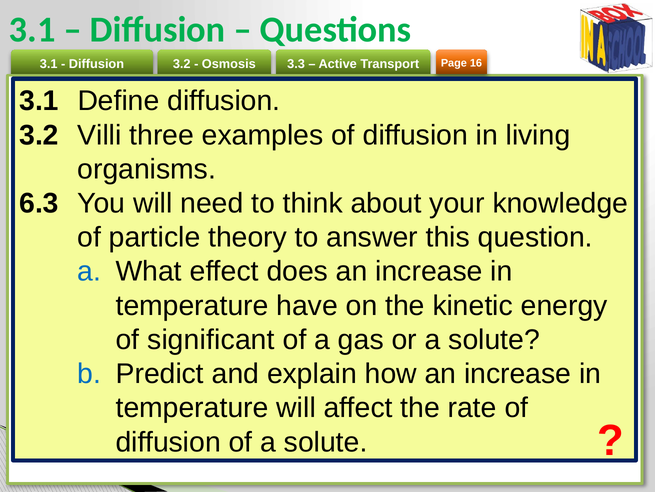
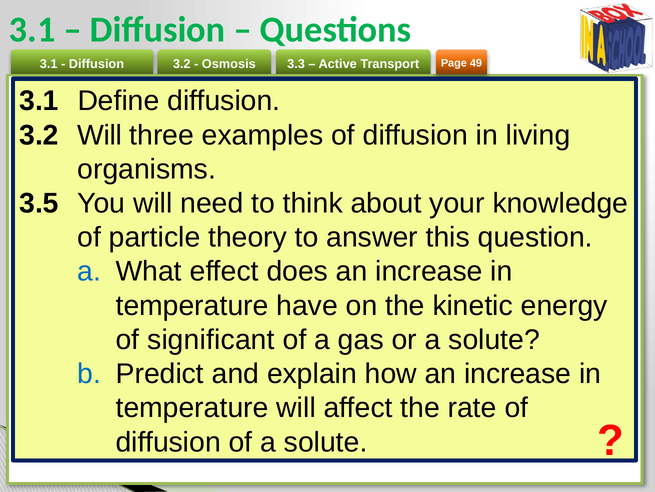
16: 16 -> 49 (476, 63)
3.2 Villi: Villi -> Will (100, 135)
6.3: 6.3 -> 3.5 (39, 203)
